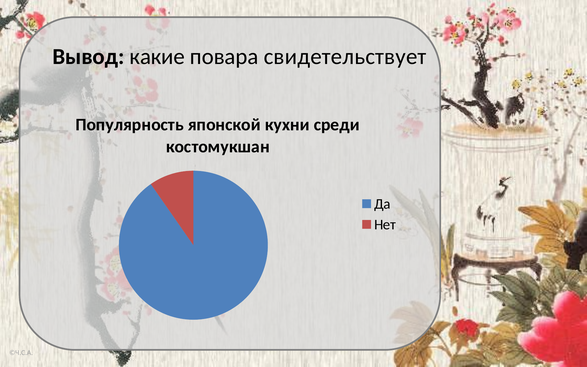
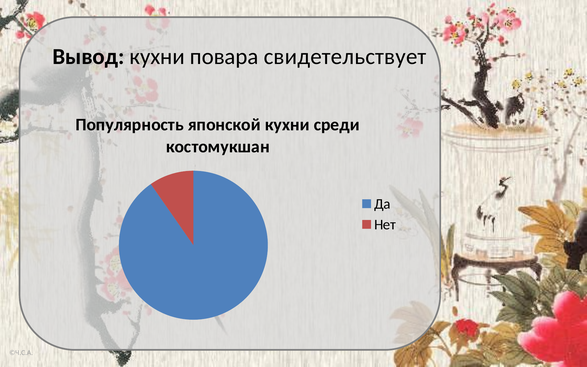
Вывод какие: какие -> кухни (157, 57)
